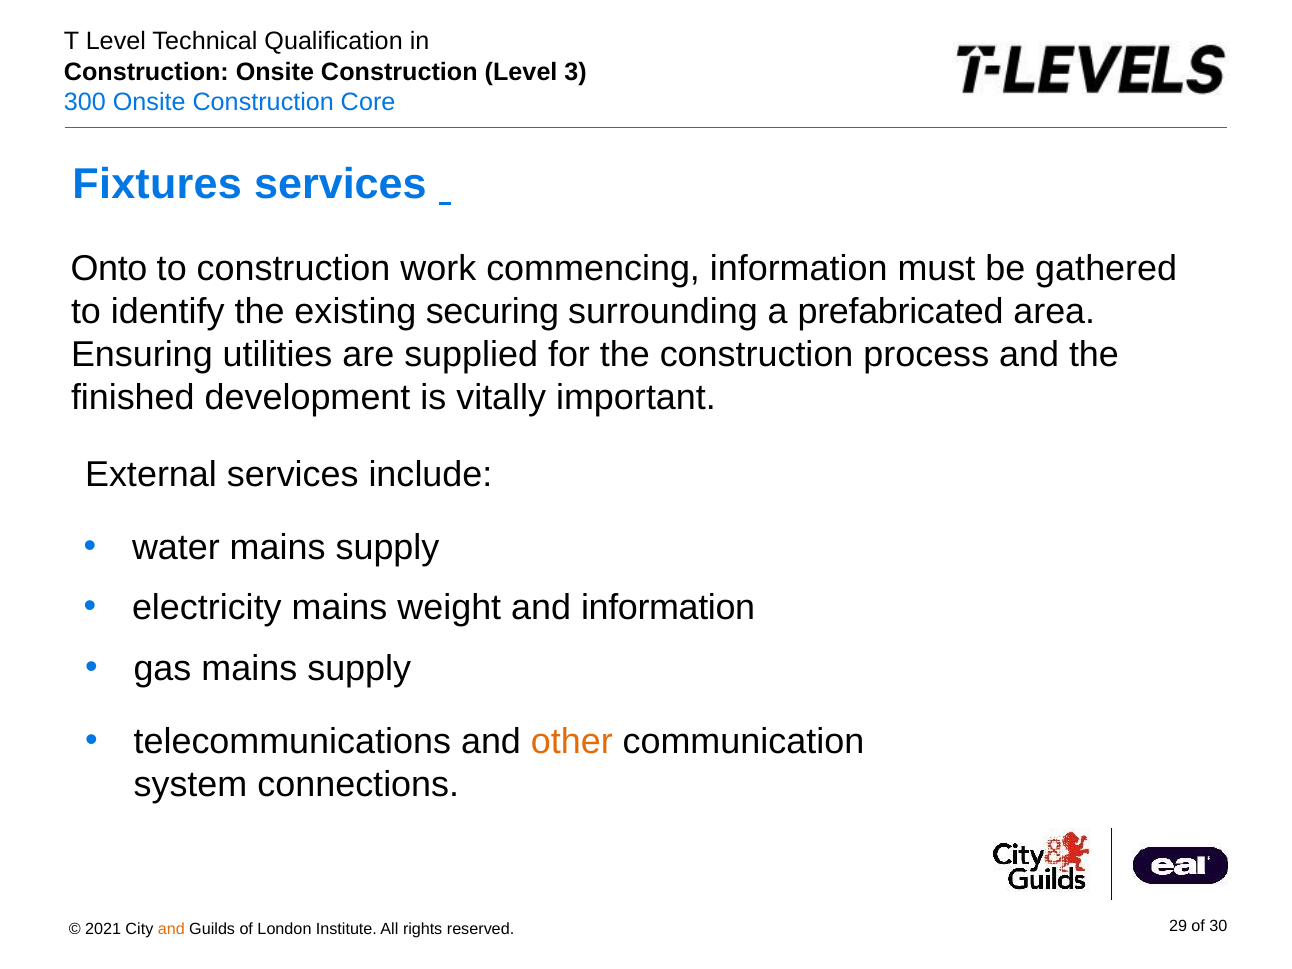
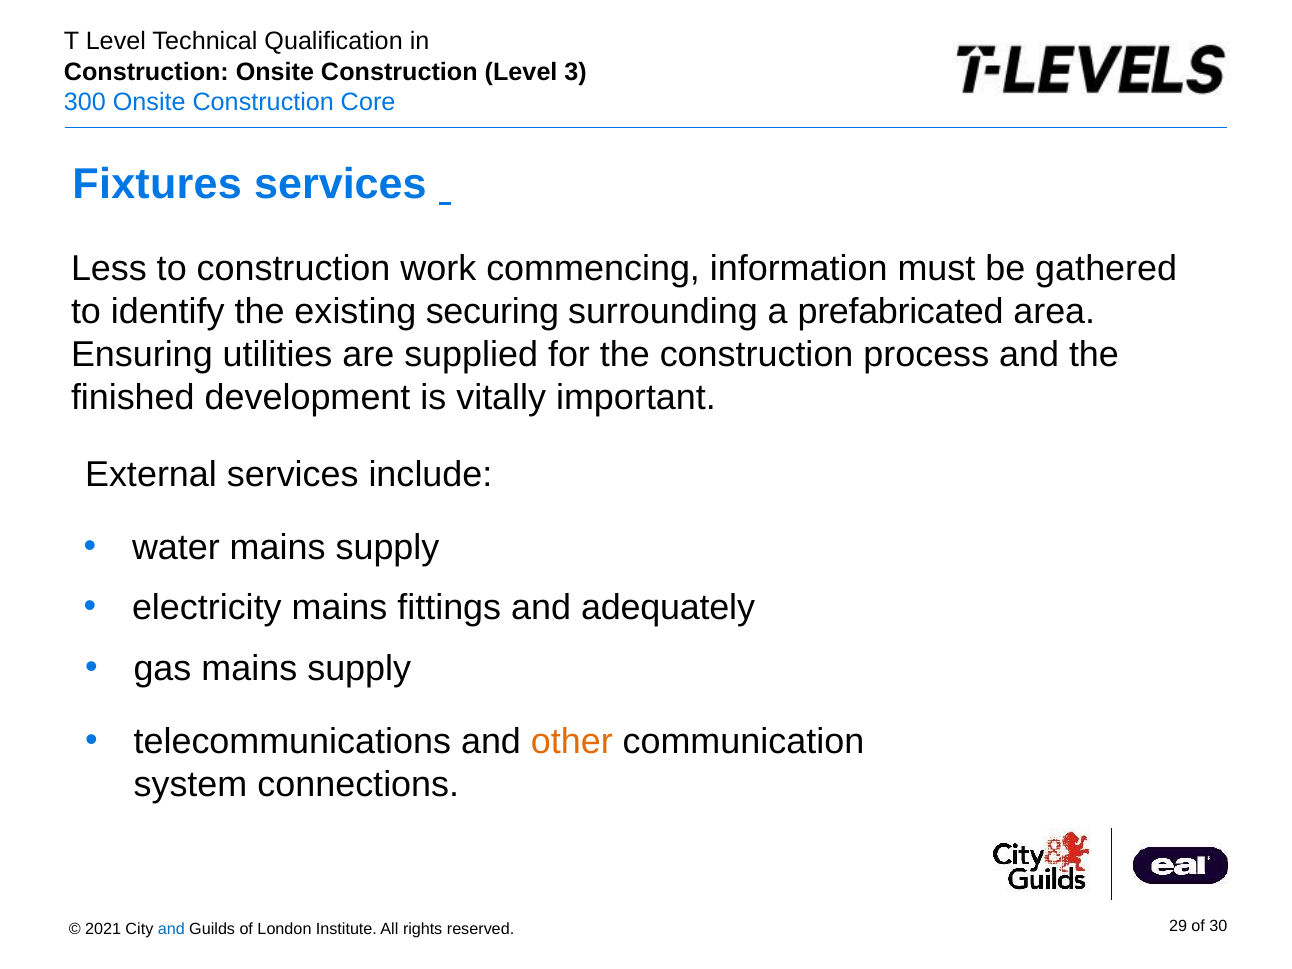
Onto: Onto -> Less (109, 268)
weight: weight -> fittings (449, 607)
and information: information -> adequately (668, 607)
and colour: orange -> blue (171, 929)
